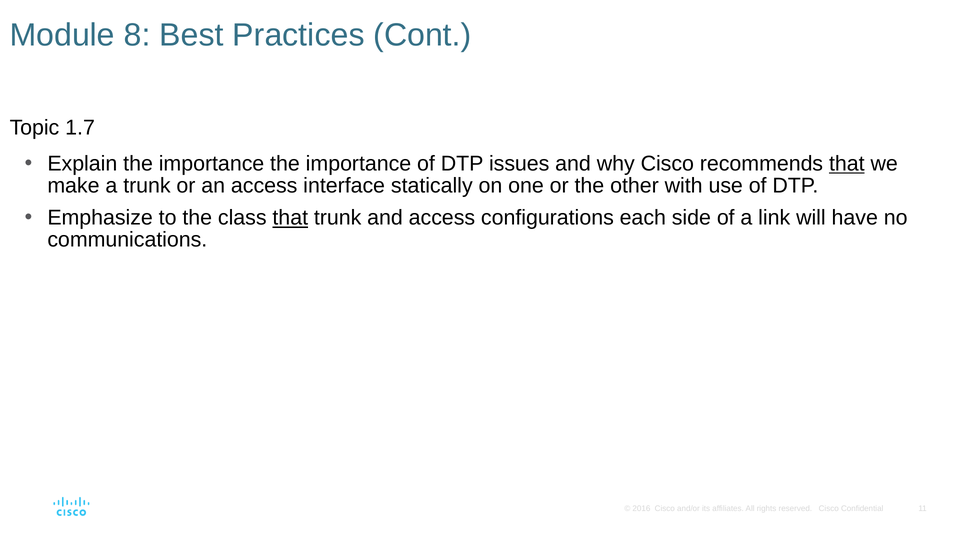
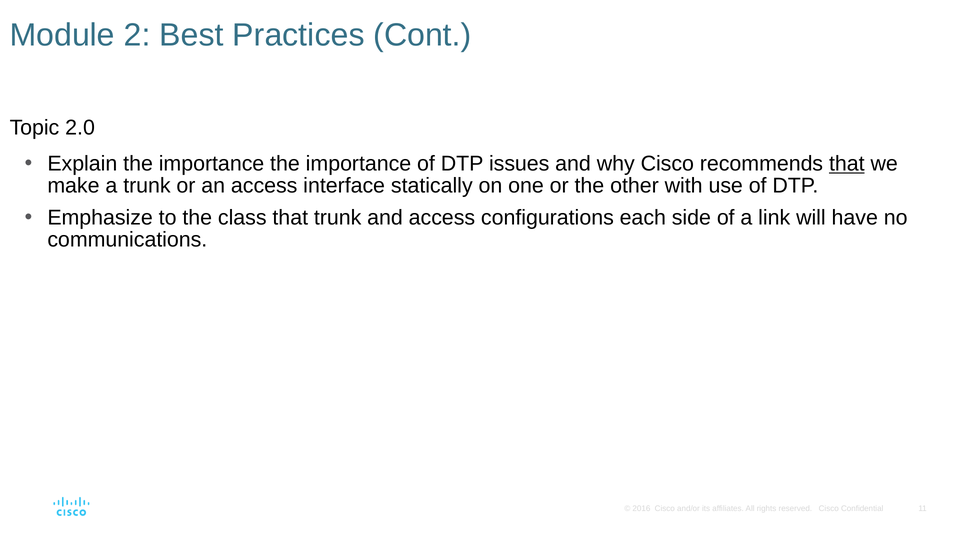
8: 8 -> 2 (137, 35)
1.7: 1.7 -> 2.0 (80, 128)
that underline: present -> none (290, 218)
